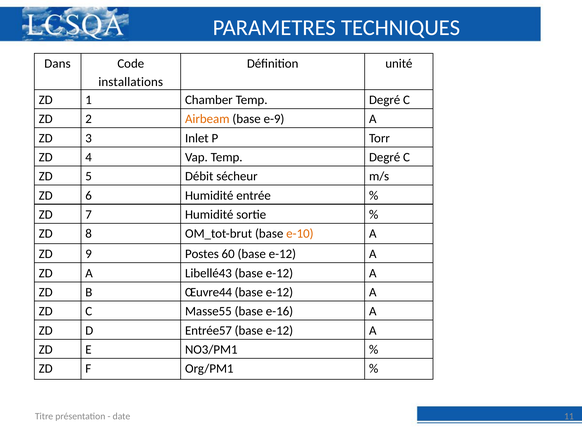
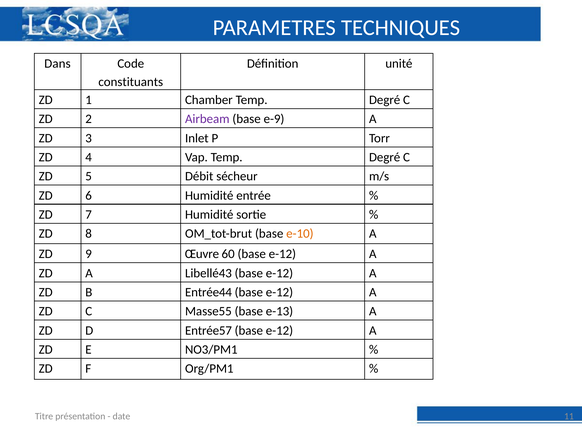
installations: installations -> constituants (131, 82)
Airbeam colour: orange -> purple (207, 119)
Postes: Postes -> Œuvre (202, 254)
Œuvre44: Œuvre44 -> Entrée44 (208, 293)
e-16: e-16 -> e-13 (279, 312)
